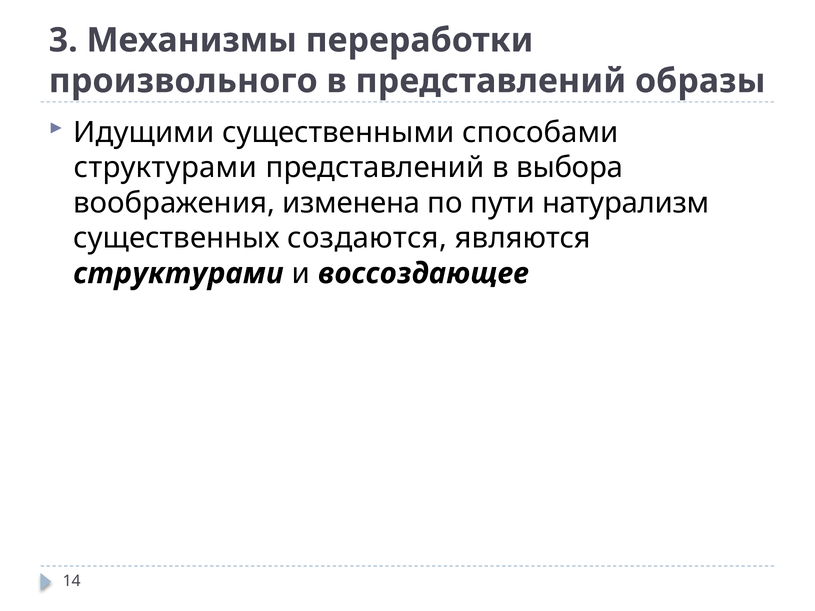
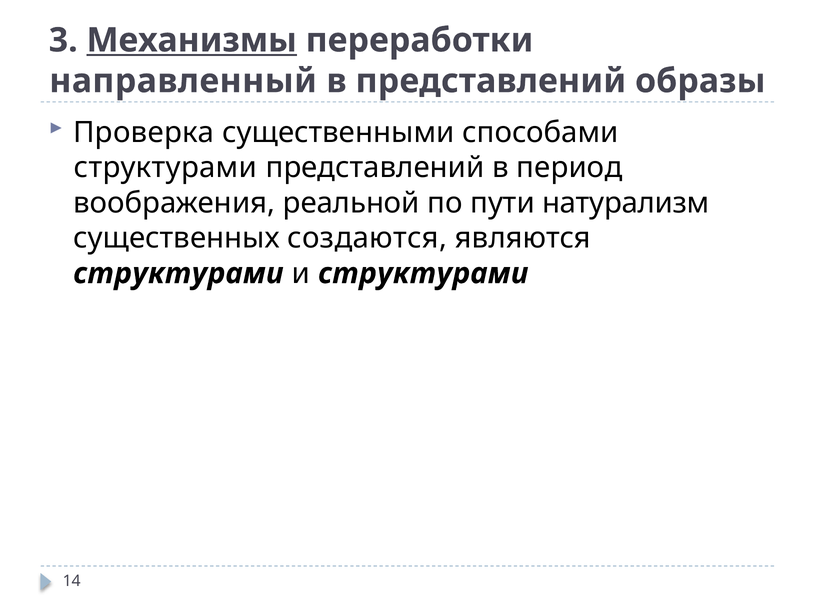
Механизмы underline: none -> present (192, 40)
произвольного: произвольного -> направленный (183, 81)
Идущими: Идущими -> Проверка (144, 132)
выбора: выбора -> период (569, 168)
изменена: изменена -> реальной (351, 203)
и воссоздающее: воссоздающее -> структурами (423, 274)
